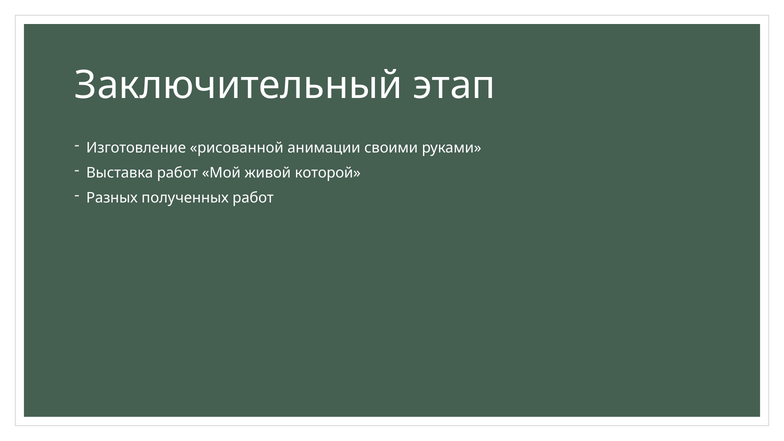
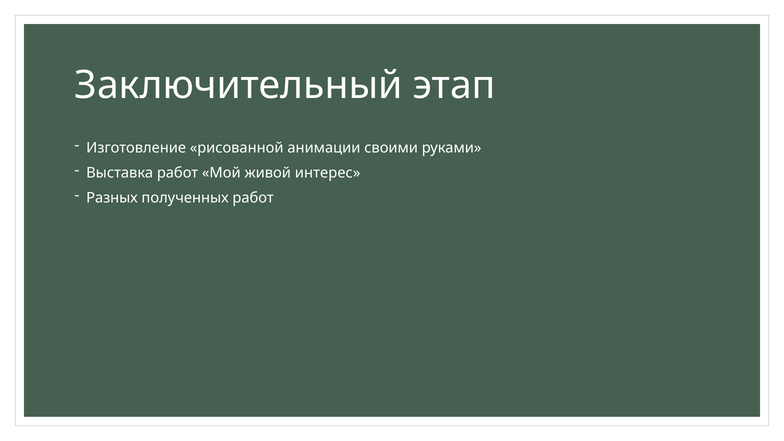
которой: которой -> интерес (328, 173)
